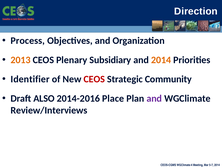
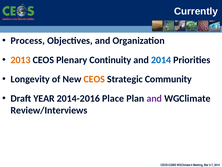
Direction: Direction -> Currently (196, 11)
Subsidiary: Subsidiary -> Continuity (110, 60)
2014 colour: orange -> blue (161, 60)
Identifier: Identifier -> Longevity (30, 79)
CEOS colour: red -> orange (94, 79)
ALSO: ALSO -> YEAR (44, 98)
